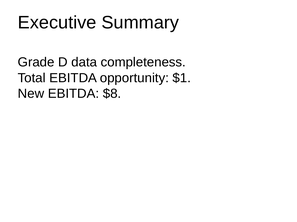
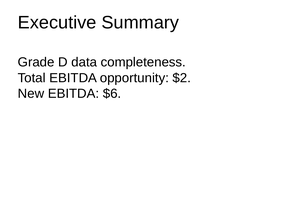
$1: $1 -> $2 (182, 78)
$8: $8 -> $6 (112, 94)
